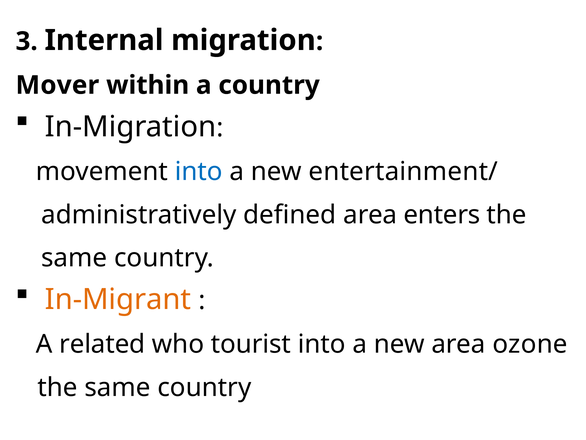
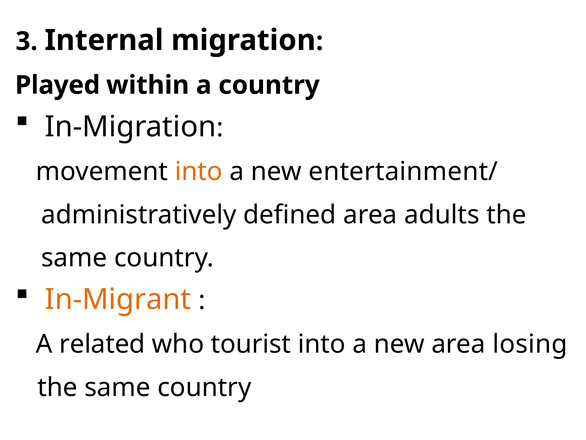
Mover: Mover -> Played (58, 85)
into colour: blue -> orange (199, 171)
enters: enters -> adults (442, 215)
ozone: ozone -> losing (530, 344)
